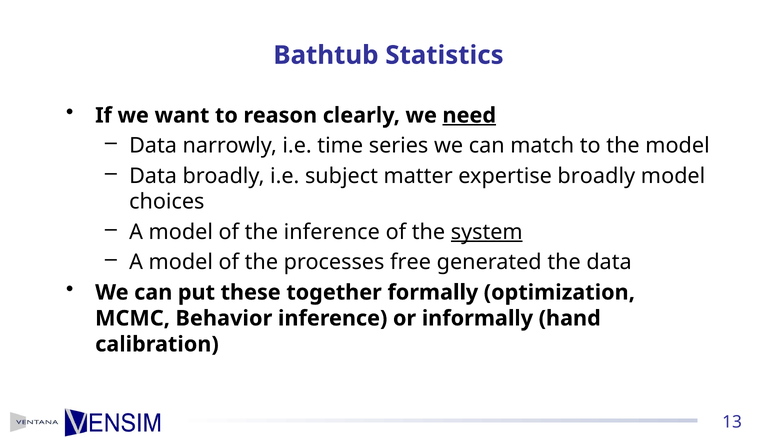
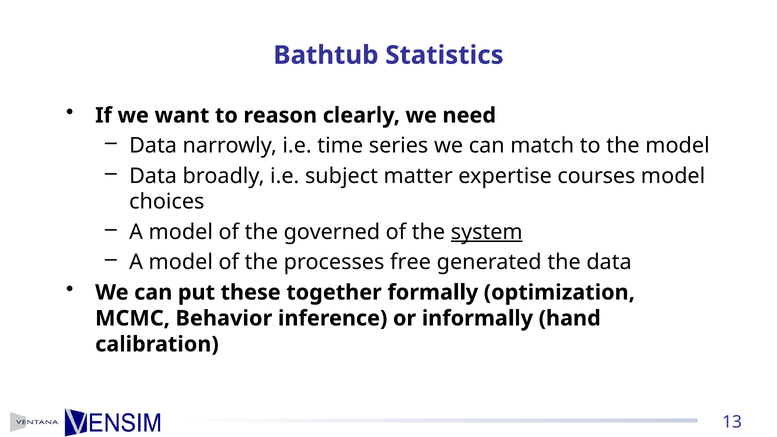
need underline: present -> none (469, 115)
expertise broadly: broadly -> courses (596, 176)
the inference: inference -> governed (332, 232)
